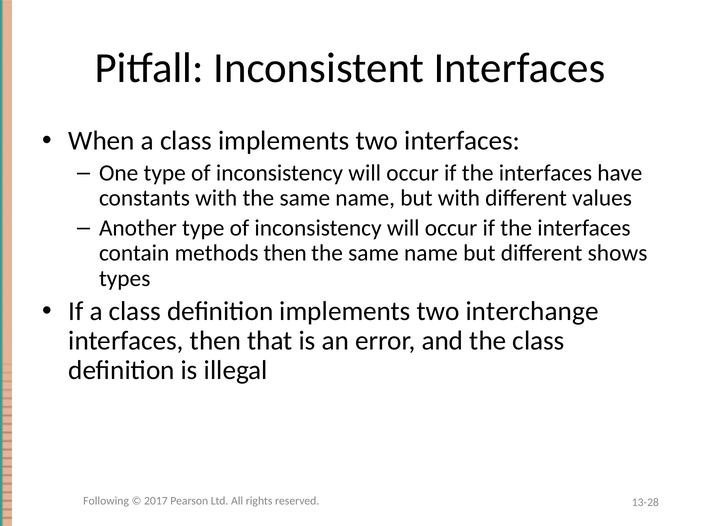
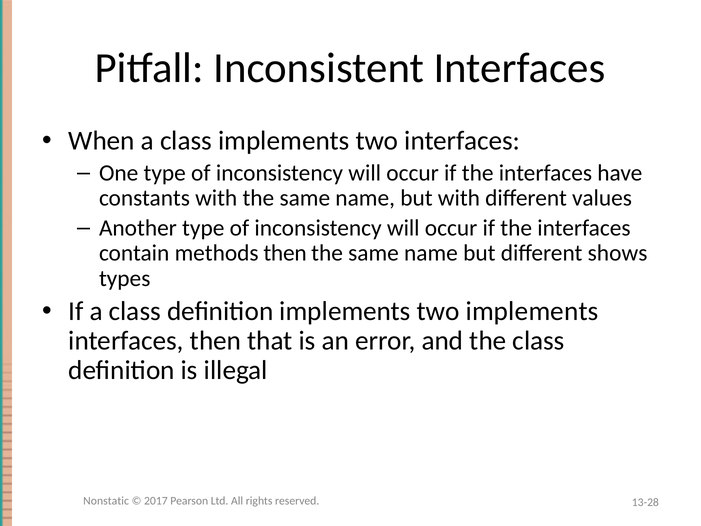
two interchange: interchange -> implements (532, 311)
Following: Following -> Nonstatic (106, 501)
